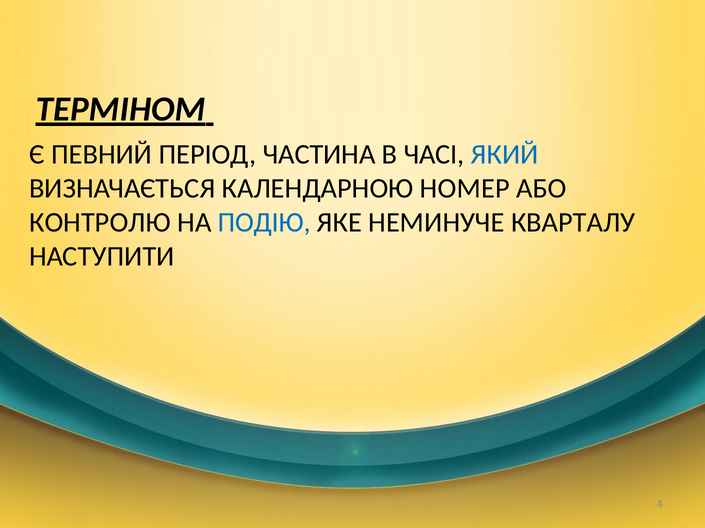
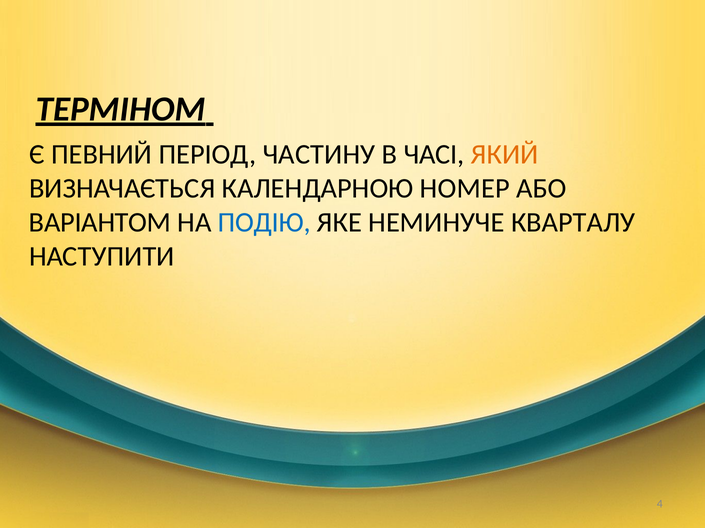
ЧАСТИНА: ЧАСТИНА -> ЧАСТИНУ (319, 155)
ЯКИЙ colour: blue -> orange (505, 155)
КОНТРОЛЮ: КОНТРОЛЮ -> ВАРІАНТОМ (100, 223)
